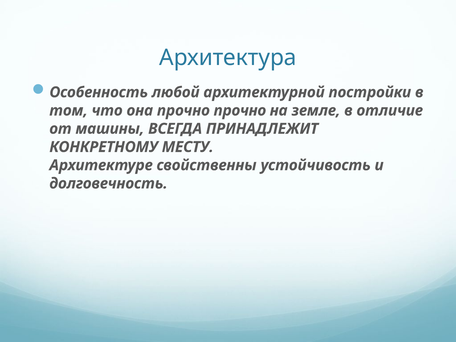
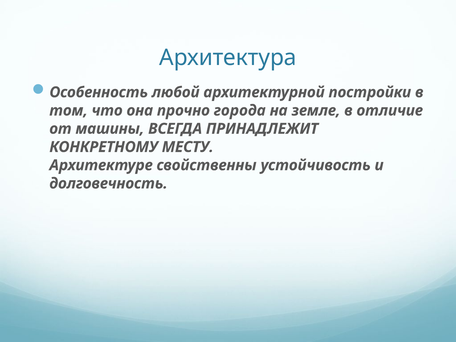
прочно прочно: прочно -> города (240, 111)
